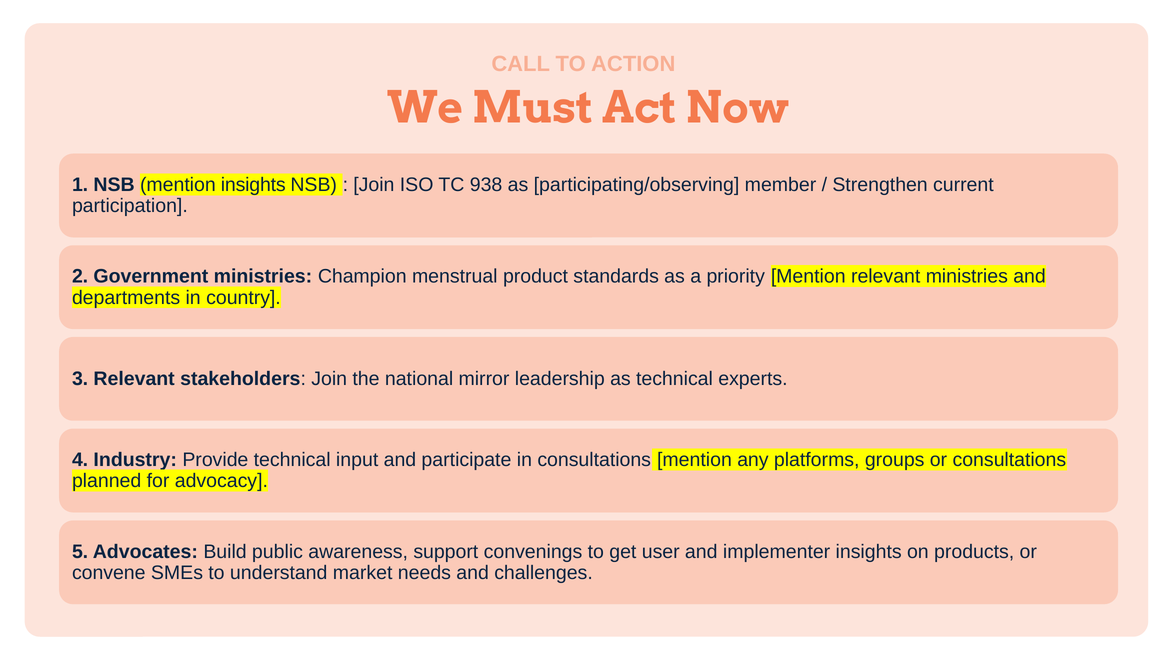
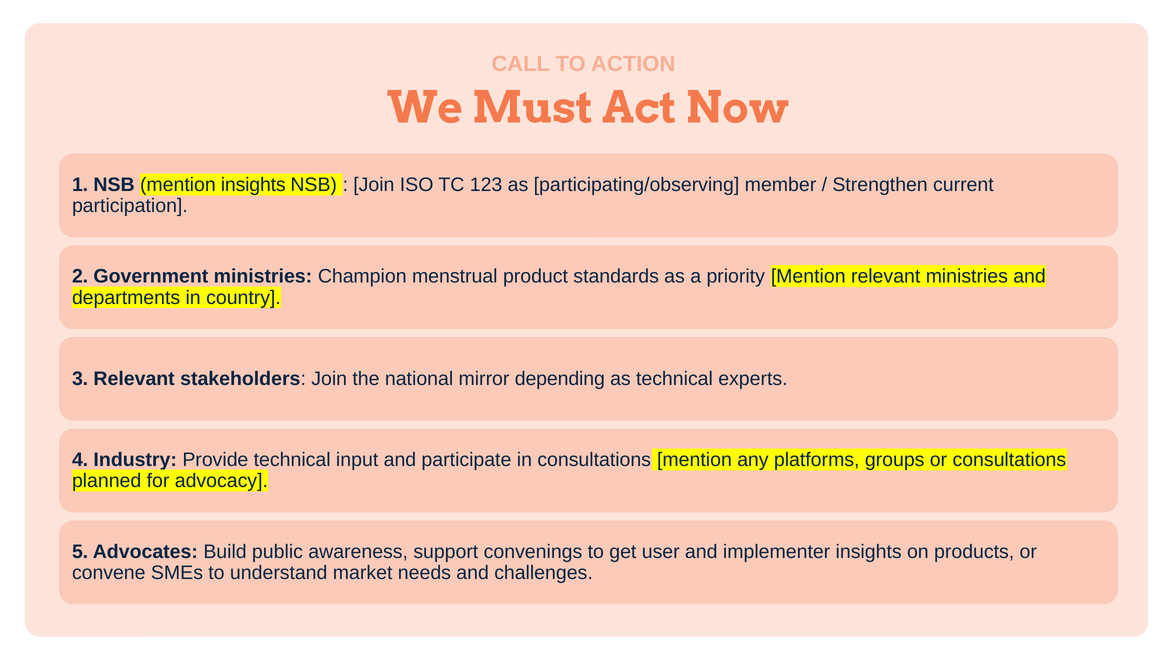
938: 938 -> 123 (486, 185)
leadership: leadership -> depending (560, 379)
